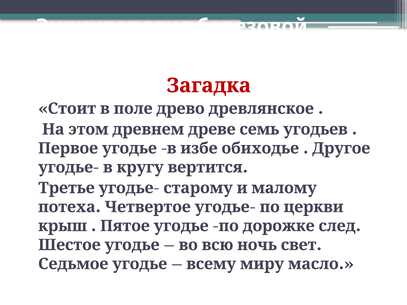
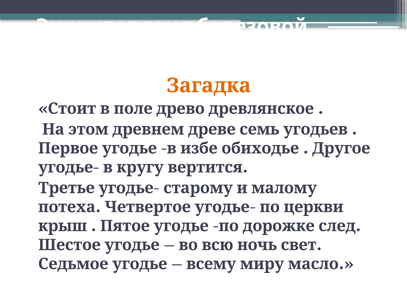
Загадка colour: red -> orange (209, 86)
